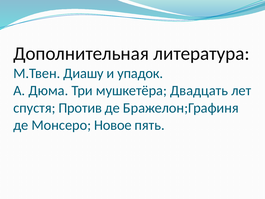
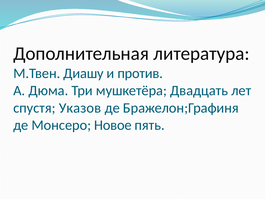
упадок: упадок -> против (140, 73)
Против: Против -> Указов (80, 108)
